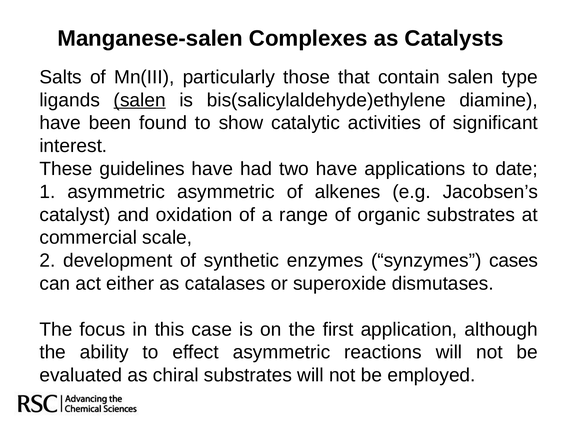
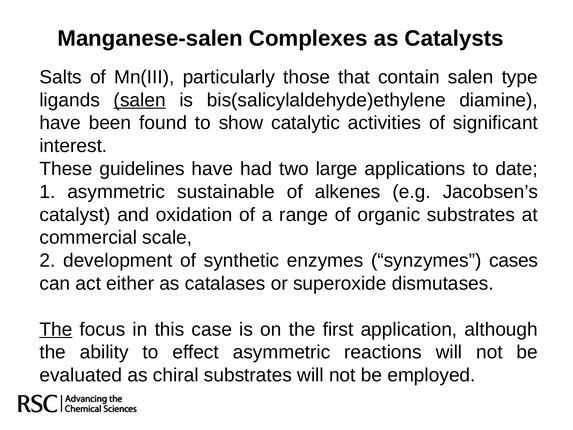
two have: have -> large (337, 169)
asymmetric asymmetric: asymmetric -> sustainable (226, 192)
The underline: none -> present (56, 329)
